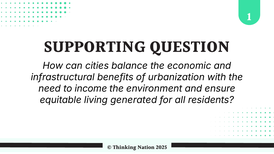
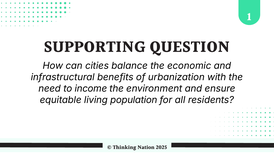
generated: generated -> population (134, 100)
